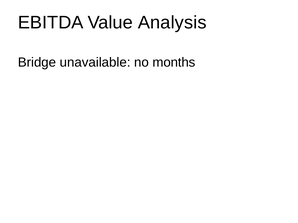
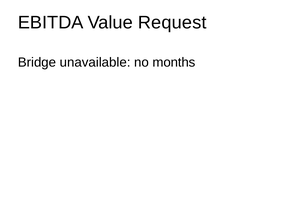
Analysis: Analysis -> Request (172, 23)
